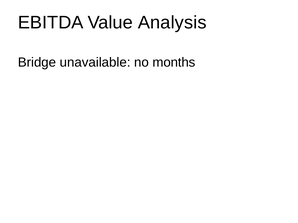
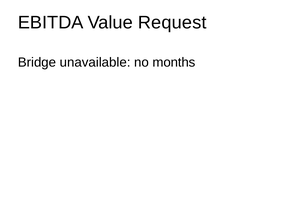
Analysis: Analysis -> Request (172, 23)
